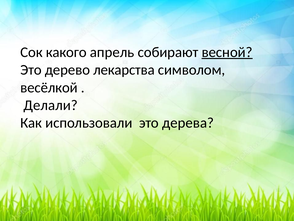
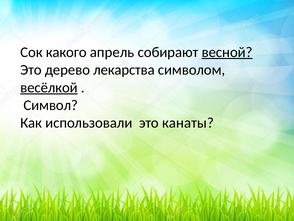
весёлкой underline: none -> present (49, 87)
Делали: Делали -> Символ (51, 105)
дерева: дерева -> канаты (188, 123)
